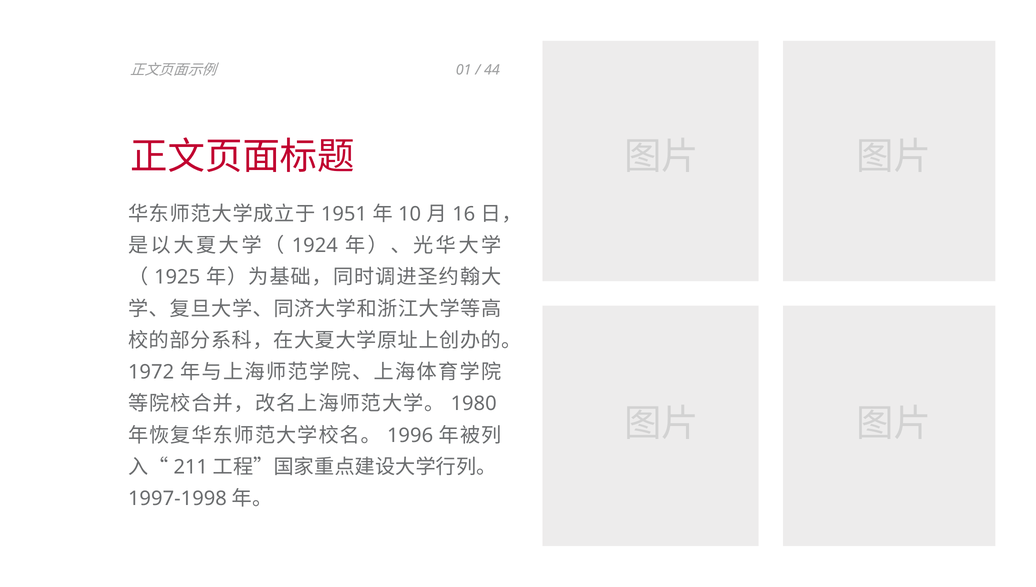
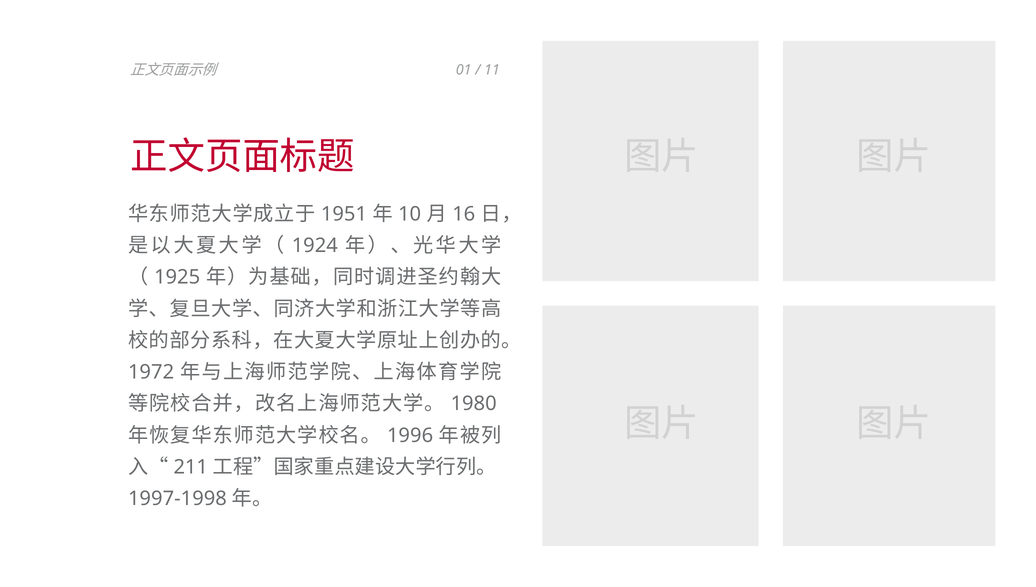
44: 44 -> 11 (492, 70)
